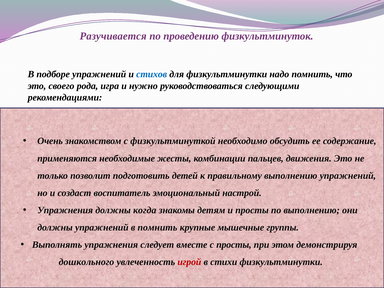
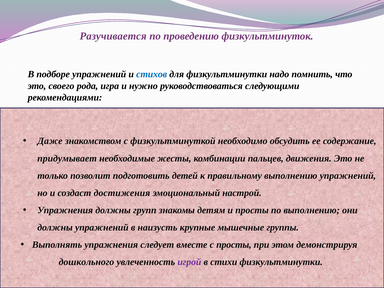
Очень: Очень -> Даже (50, 141)
применяются: применяются -> придумывает (67, 158)
воспитатель: воспитатель -> достижения (122, 193)
когда: когда -> групп (145, 210)
в помнить: помнить -> наизусть (157, 227)
игрой colour: red -> purple (189, 262)
